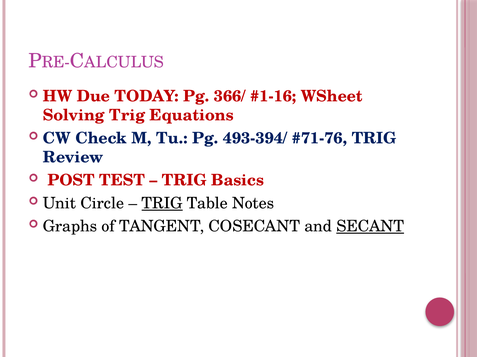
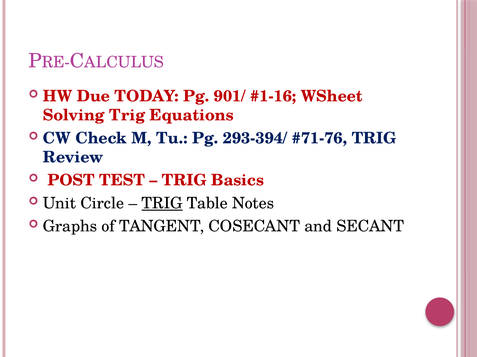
366/: 366/ -> 901/ (230, 96)
493-394/: 493-394/ -> 293-394/ (255, 139)
SECANT underline: present -> none (370, 227)
